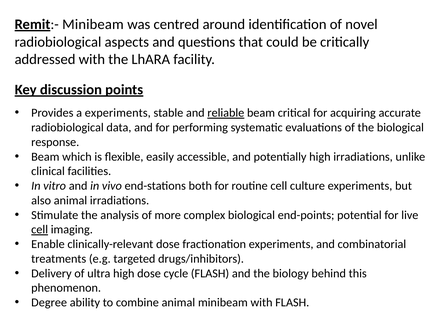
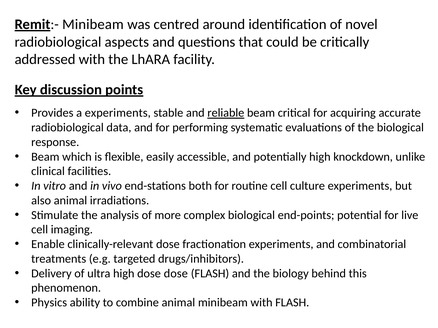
high irradiations: irradiations -> knockdown (363, 157)
cell underline: present -> none (40, 230)
dose cycle: cycle -> dose (176, 274)
Degree: Degree -> Physics (49, 303)
